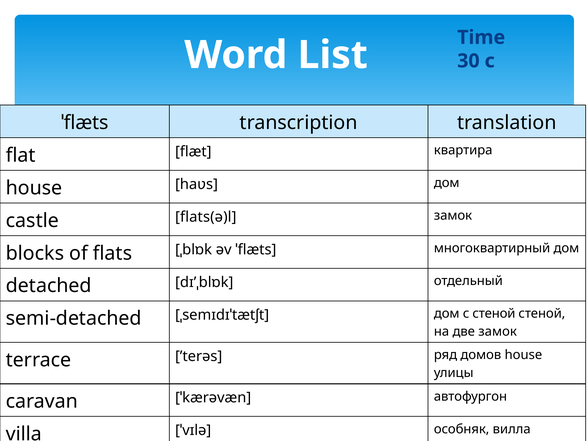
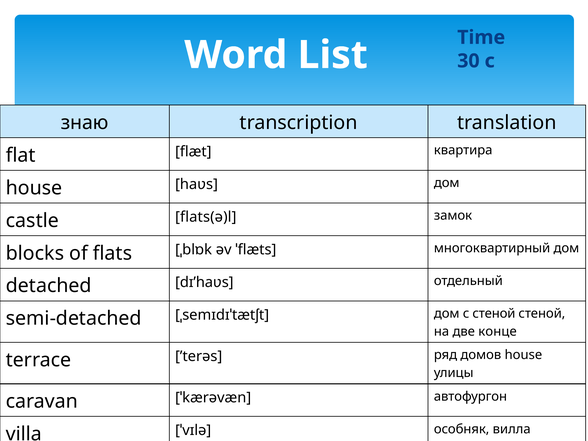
ˈflæts: ˈflæts -> знаю (85, 123)
dɪ’ˌblɒk: dɪ’ˌblɒk -> dɪ’haʋs (204, 282)
две замок: замок -> конце (498, 331)
